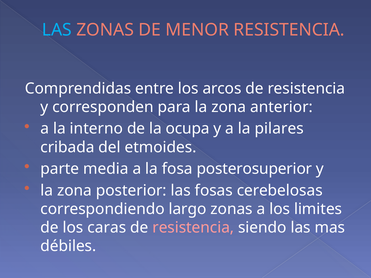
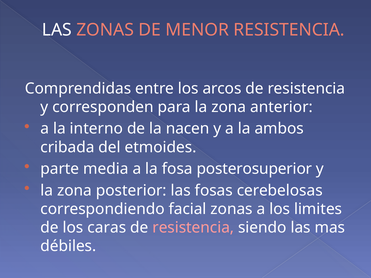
LAS colour: light blue -> white (57, 30)
ocupa: ocupa -> nacen (188, 129)
pilares: pilares -> ambos (279, 129)
largo: largo -> facial (188, 209)
